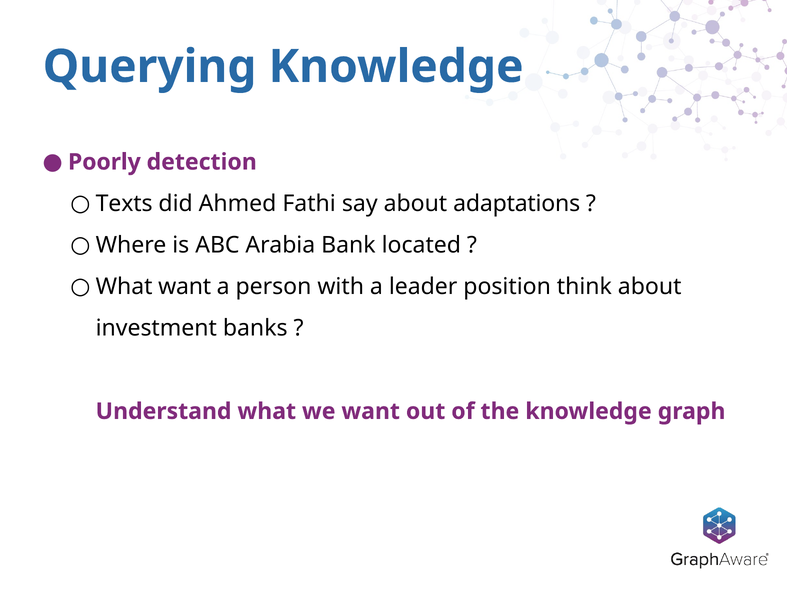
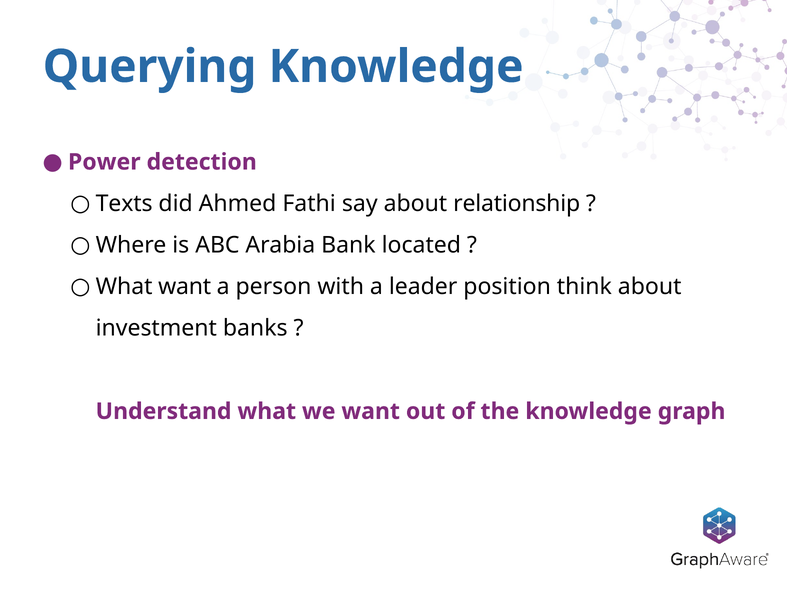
Poorly: Poorly -> Power (104, 162)
adaptations: adaptations -> relationship (517, 203)
